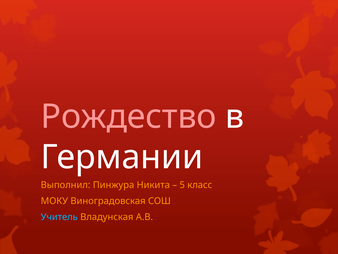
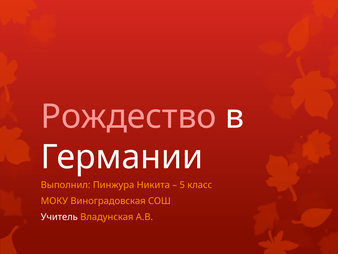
Учитель colour: light blue -> white (59, 217)
